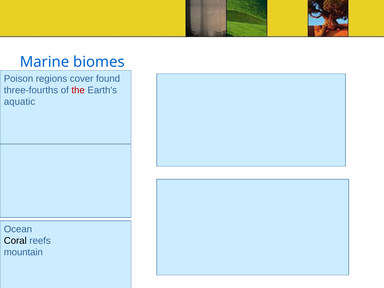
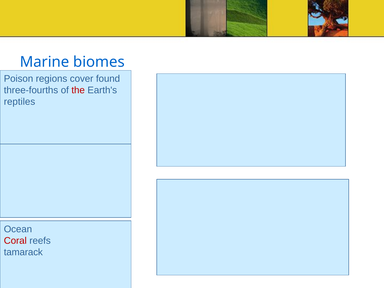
aquatic: aquatic -> reptiles (20, 102)
Coral colour: black -> red (15, 241)
mountain: mountain -> tamarack (23, 252)
